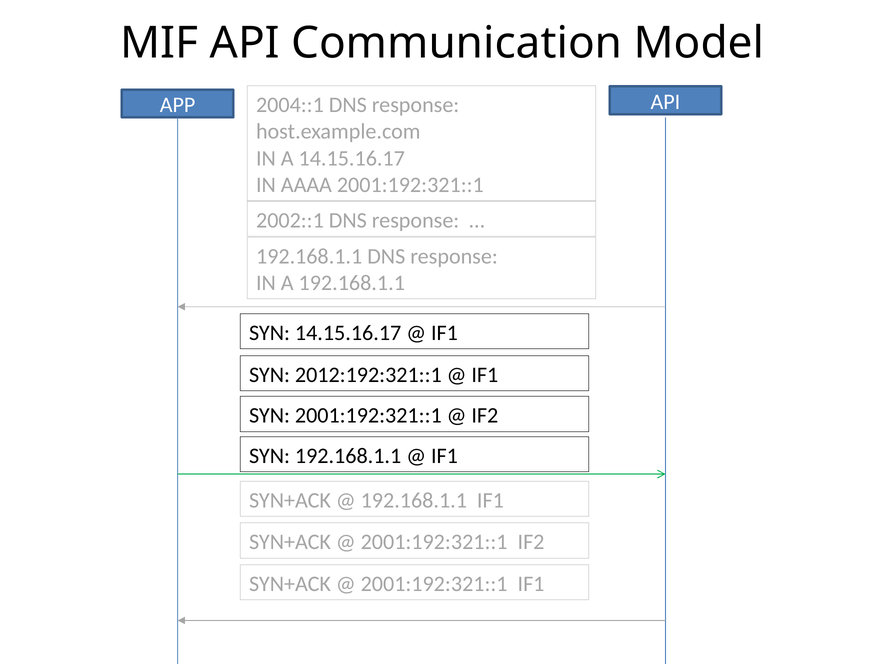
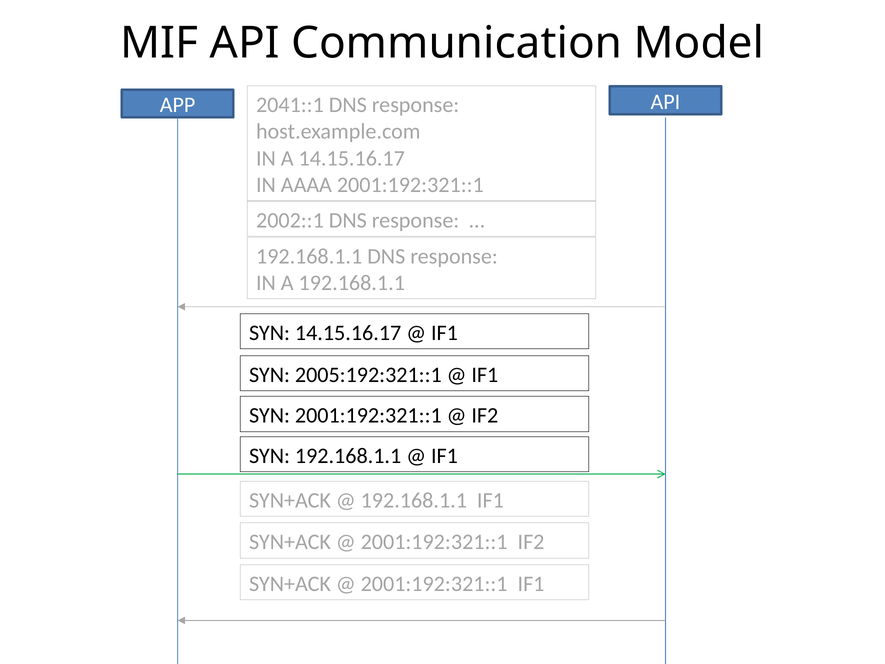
2004::1: 2004::1 -> 2041::1 (290, 105)
2012:192:321::1: 2012:192:321::1 -> 2005:192:321::1 (368, 375)
